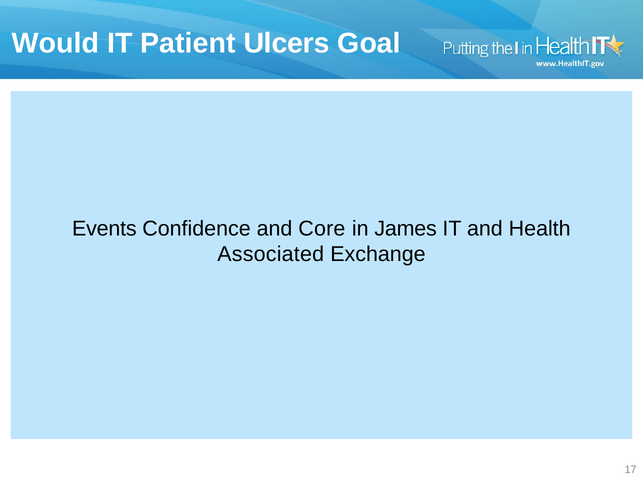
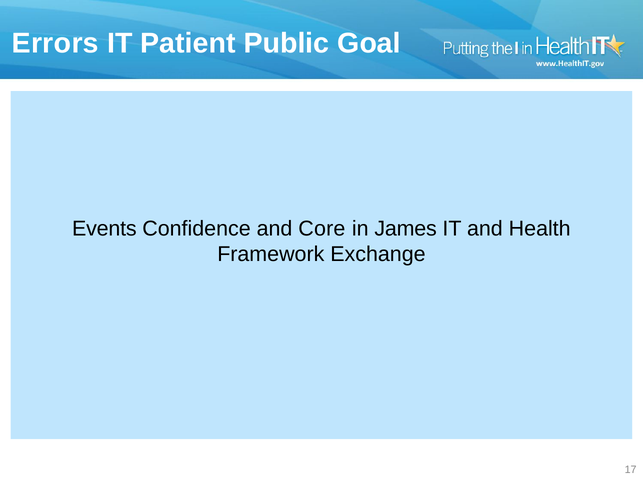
Would: Would -> Errors (55, 43)
Ulcers: Ulcers -> Public (286, 43)
Associated: Associated -> Framework (271, 254)
